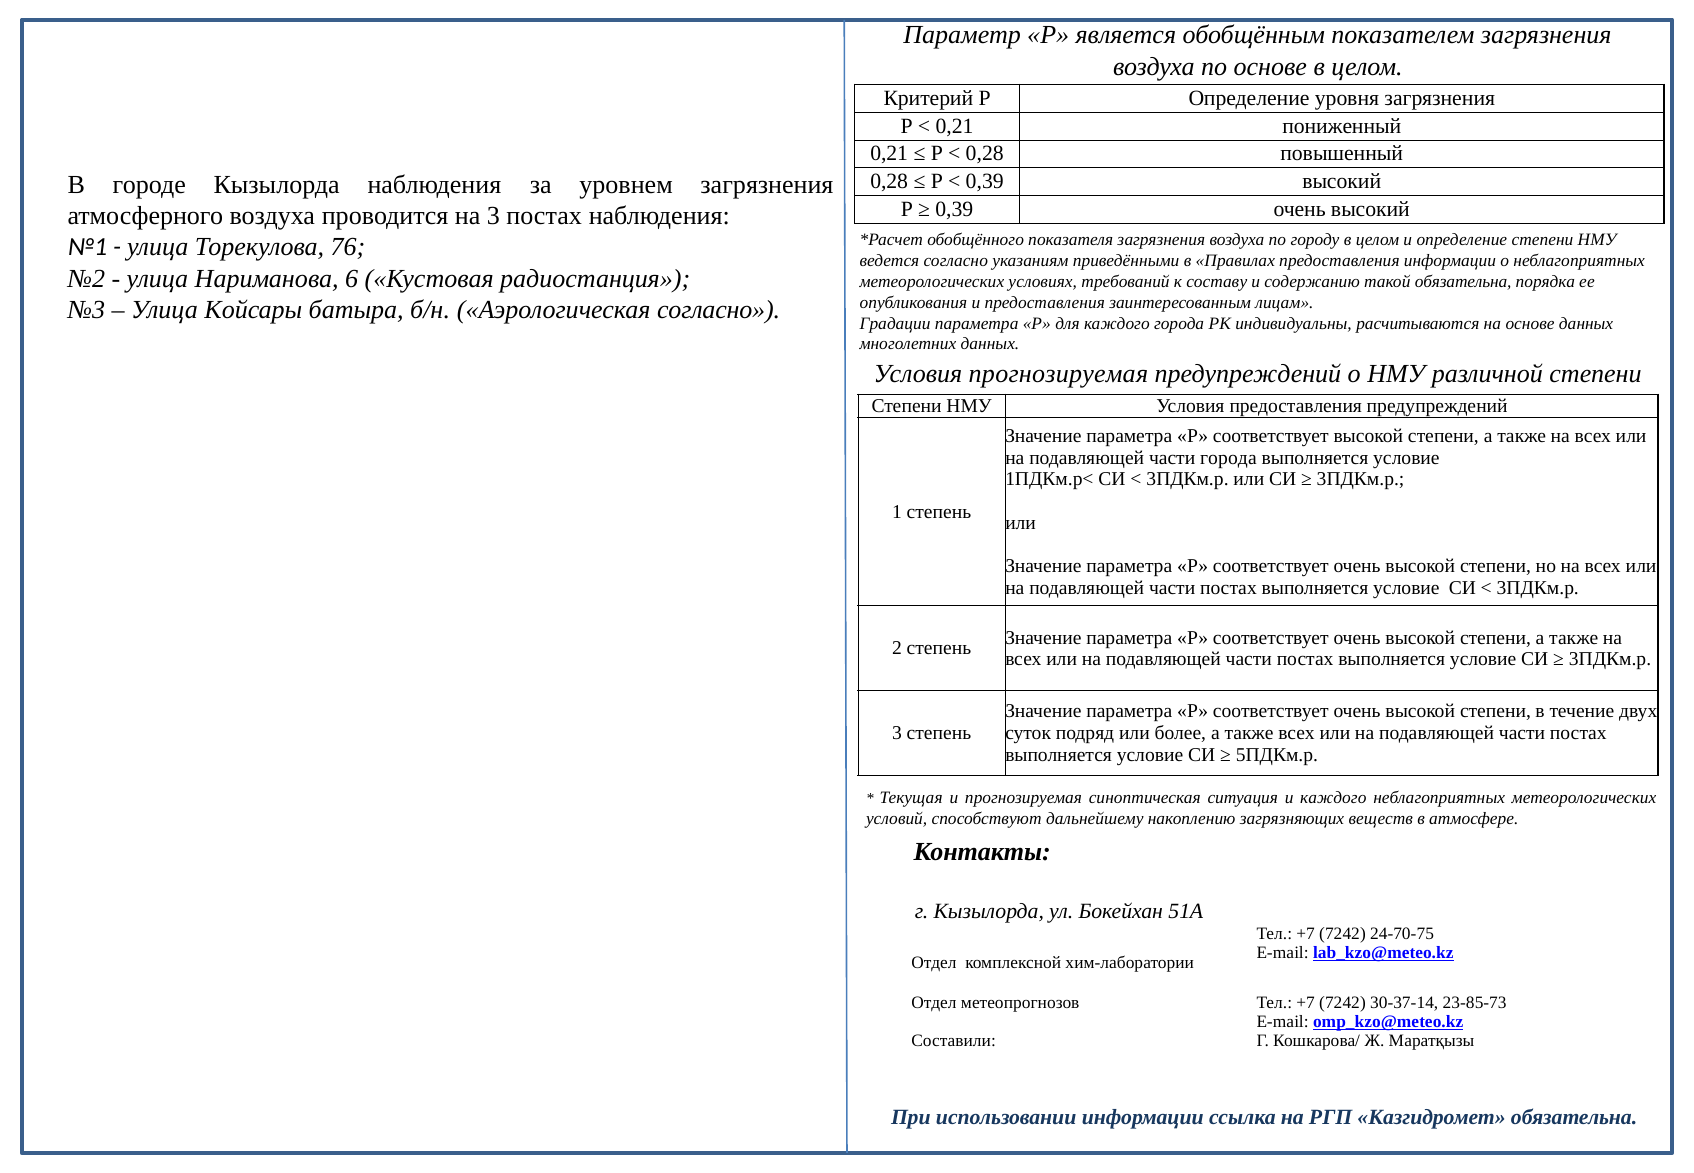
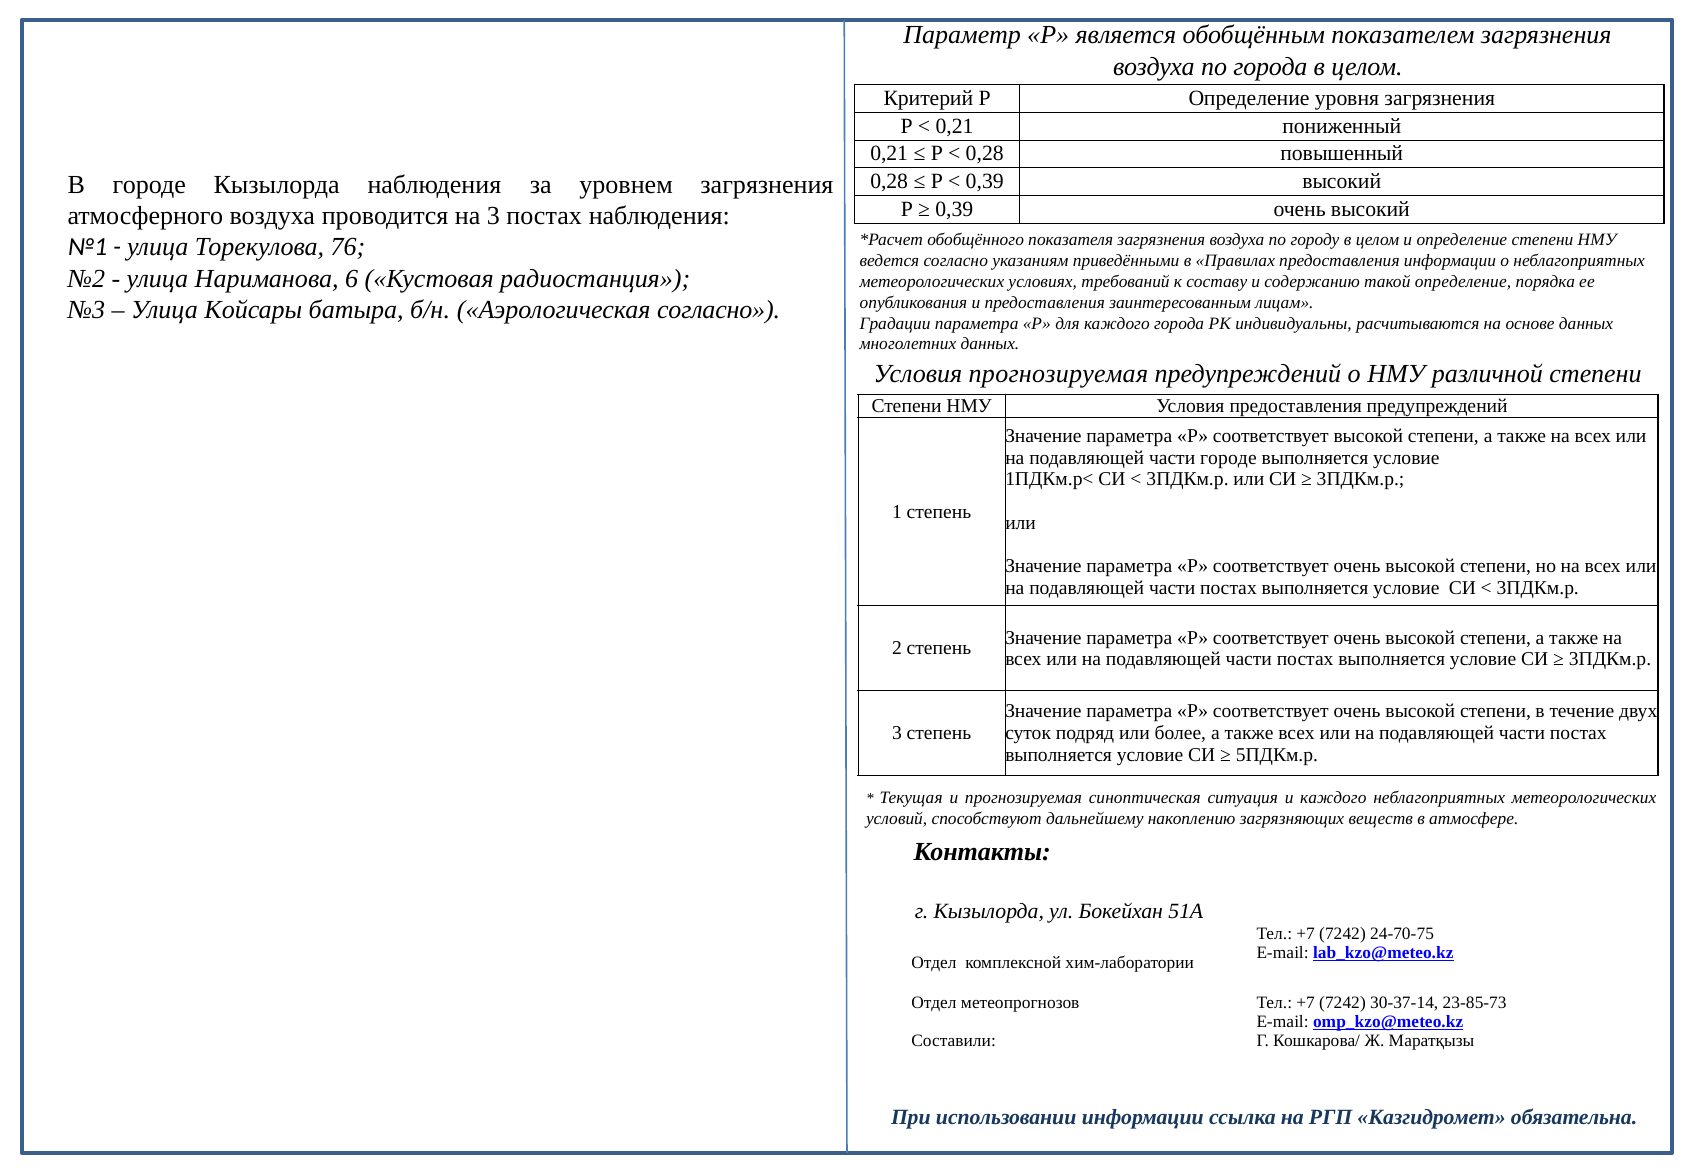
по основе: основе -> города (1270, 67)
такой обязательна: обязательна -> определение (1463, 282)
части города: города -> городе (1228, 458)
